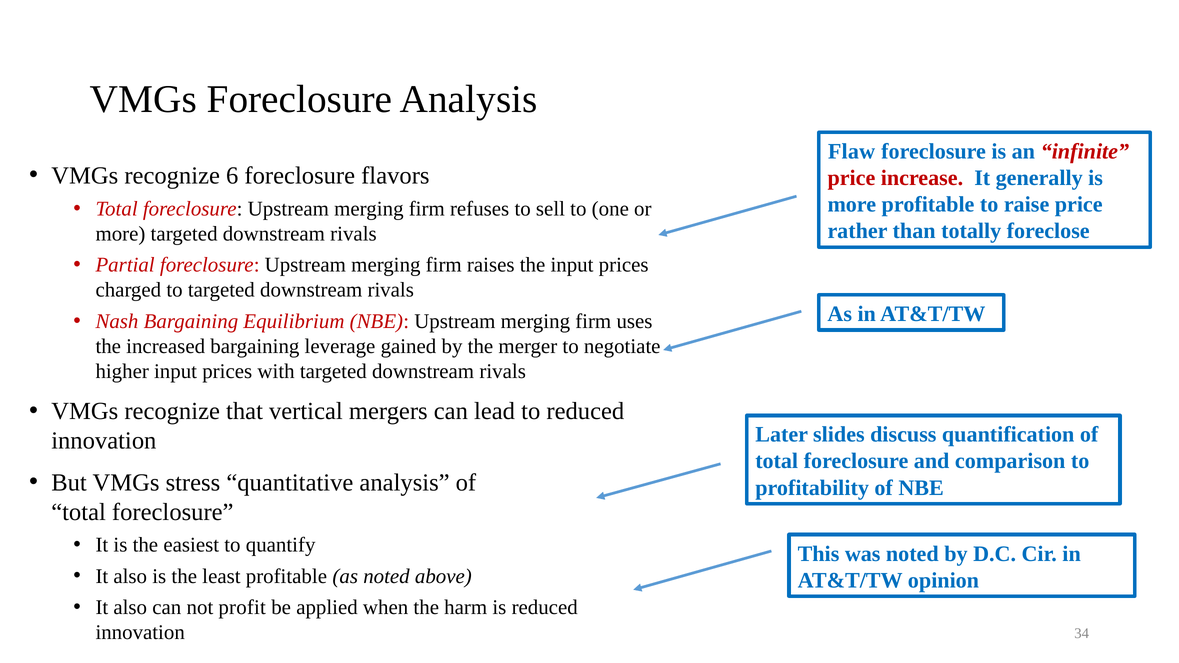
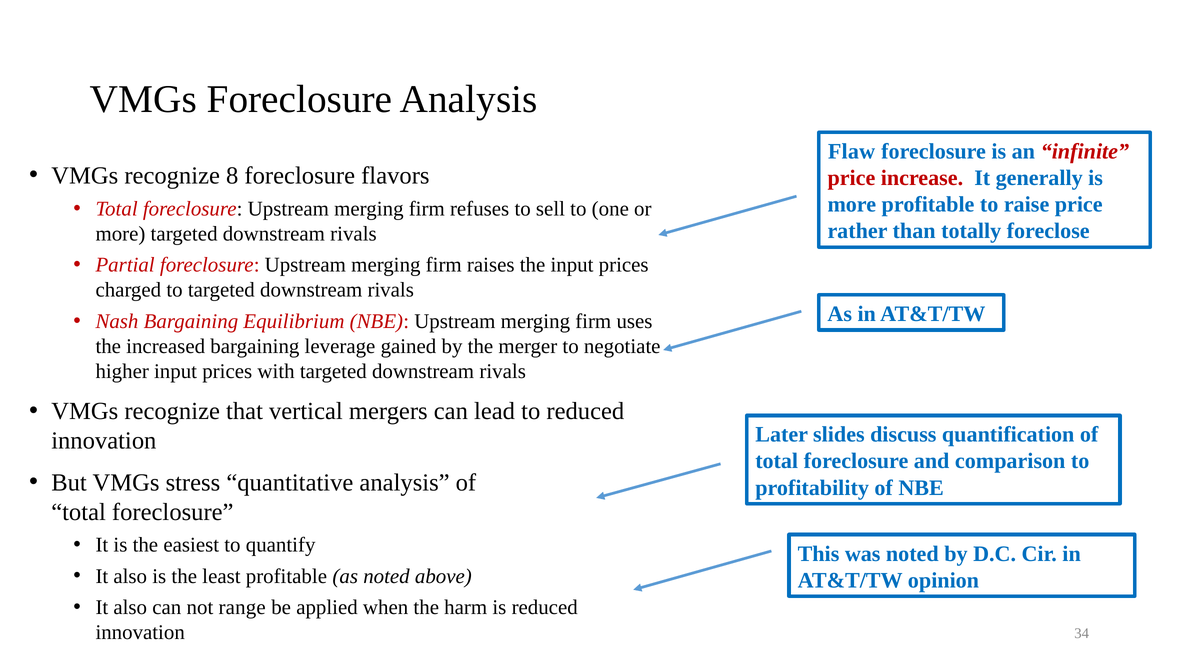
6: 6 -> 8 (232, 176)
profit: profit -> range (242, 608)
